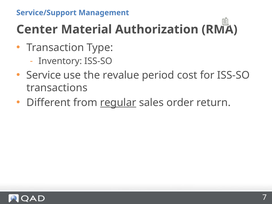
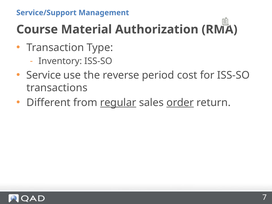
Center: Center -> Course (37, 29)
revalue: revalue -> reverse (121, 75)
order underline: none -> present (180, 103)
